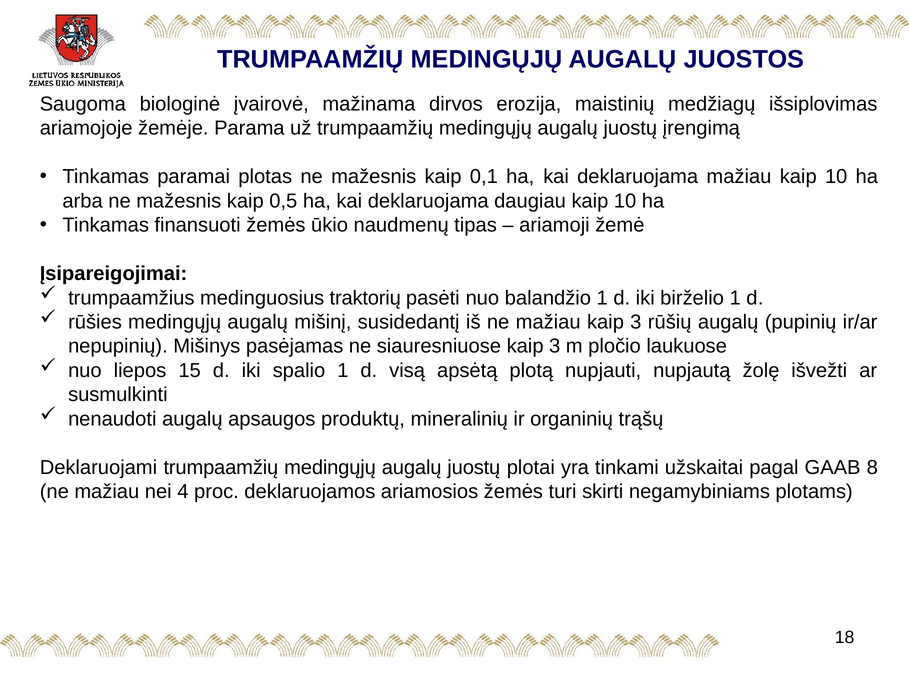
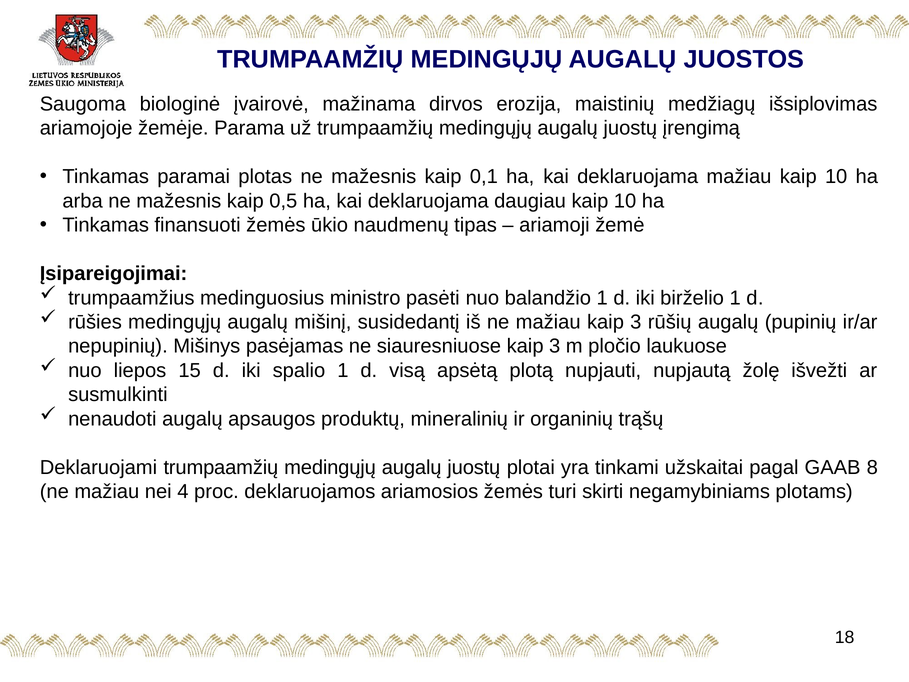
traktorių: traktorių -> ministro (365, 298)
